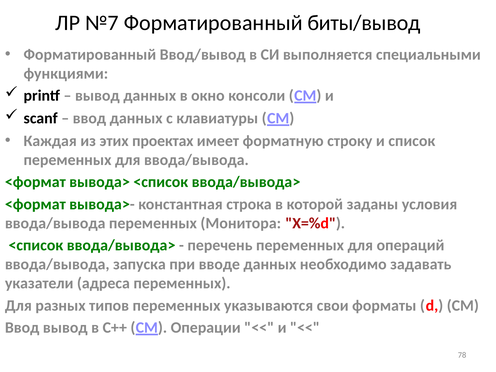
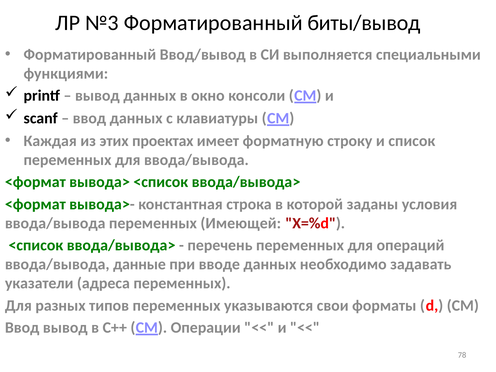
№7: №7 -> №3 (102, 23)
Монитора: Монитора -> Имеющей (241, 223)
запуска: запуска -> данные (139, 264)
